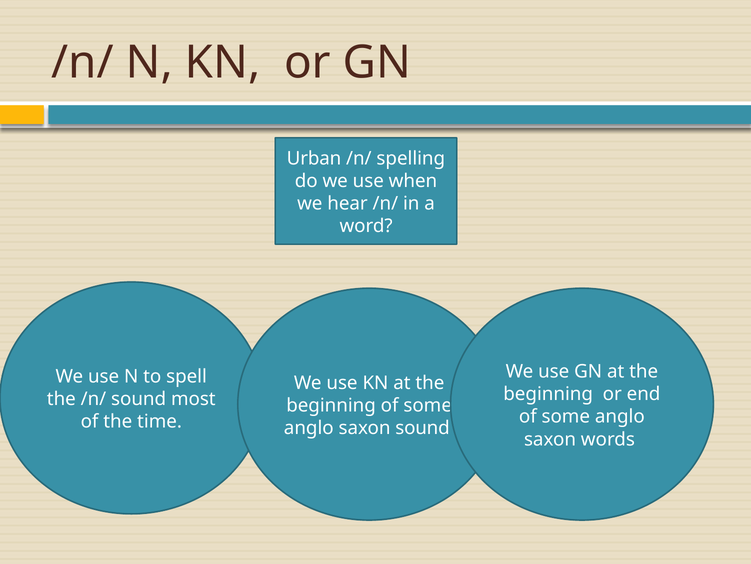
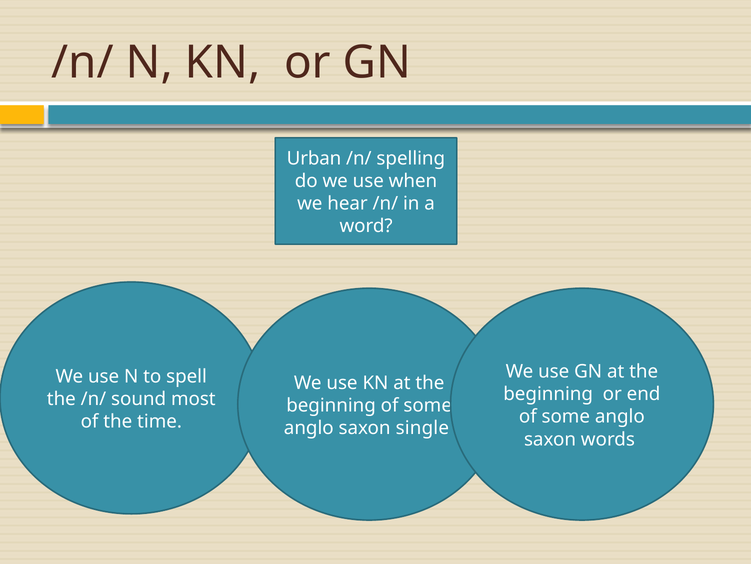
saxon sound: sound -> single (422, 427)
